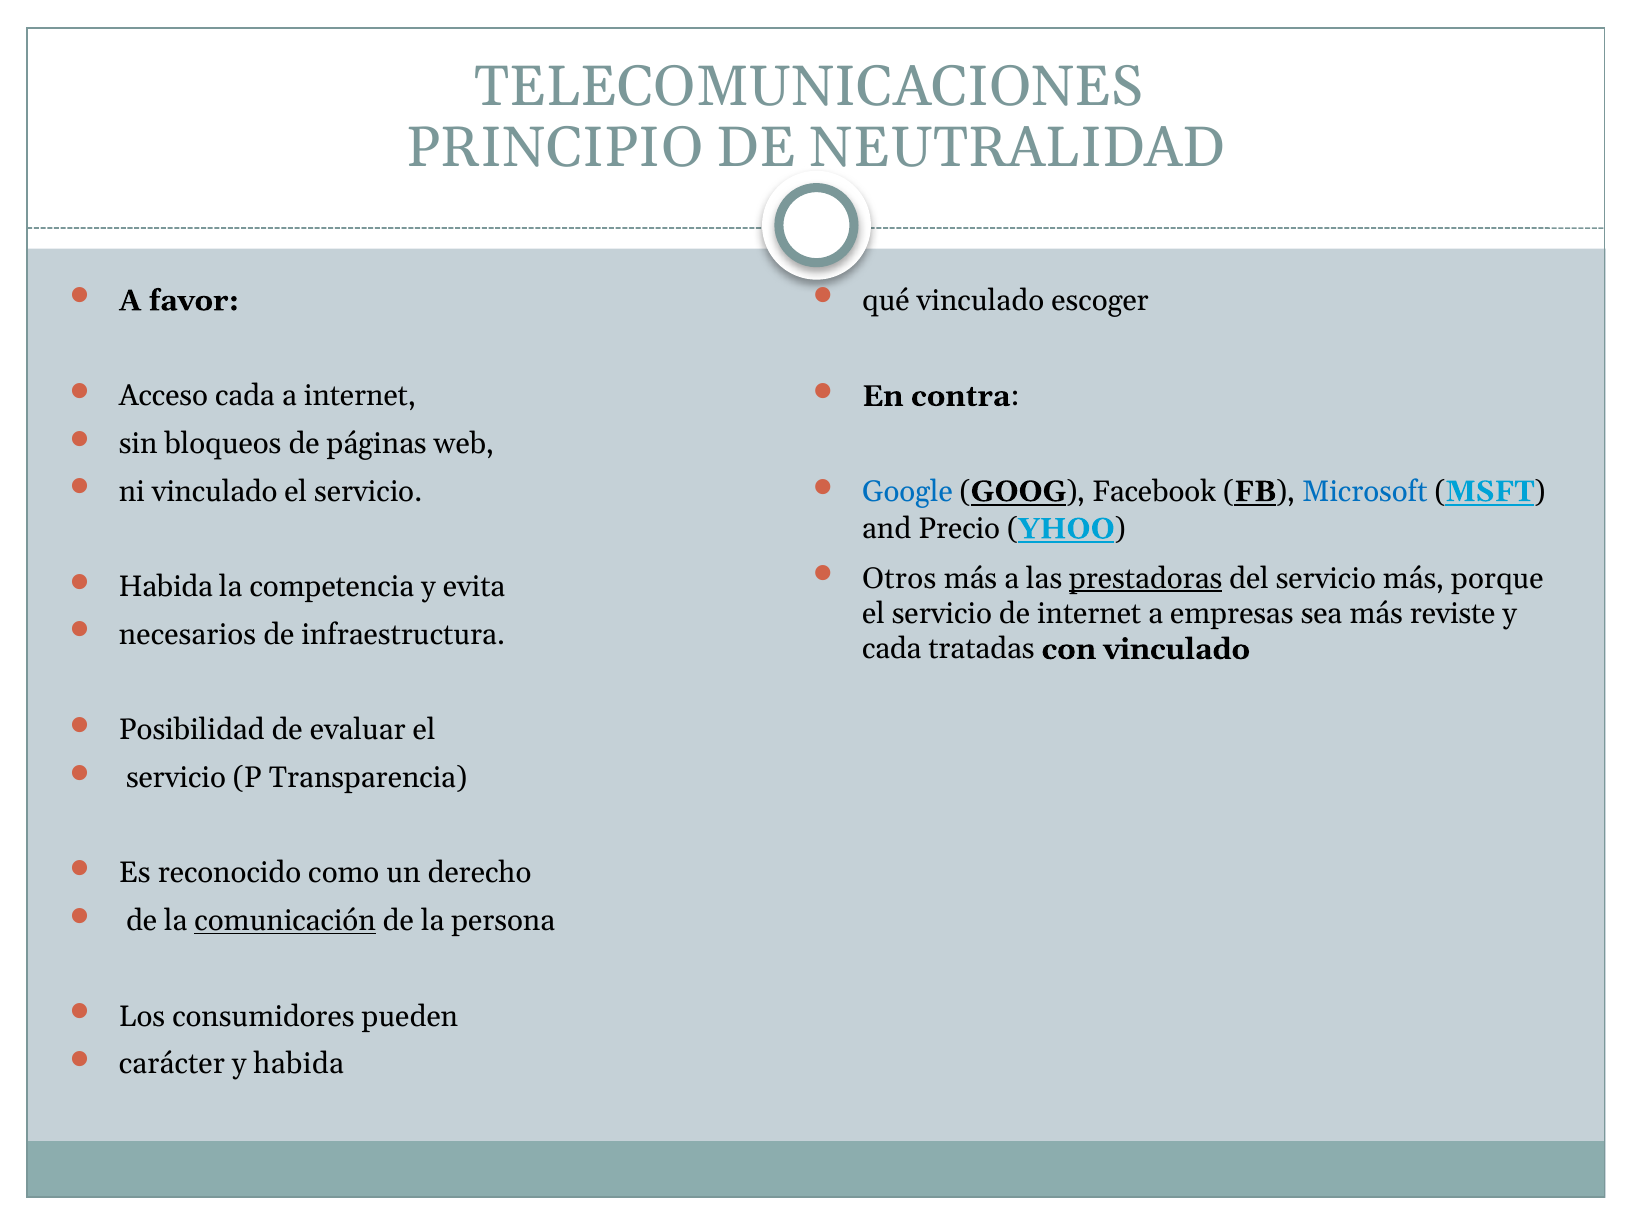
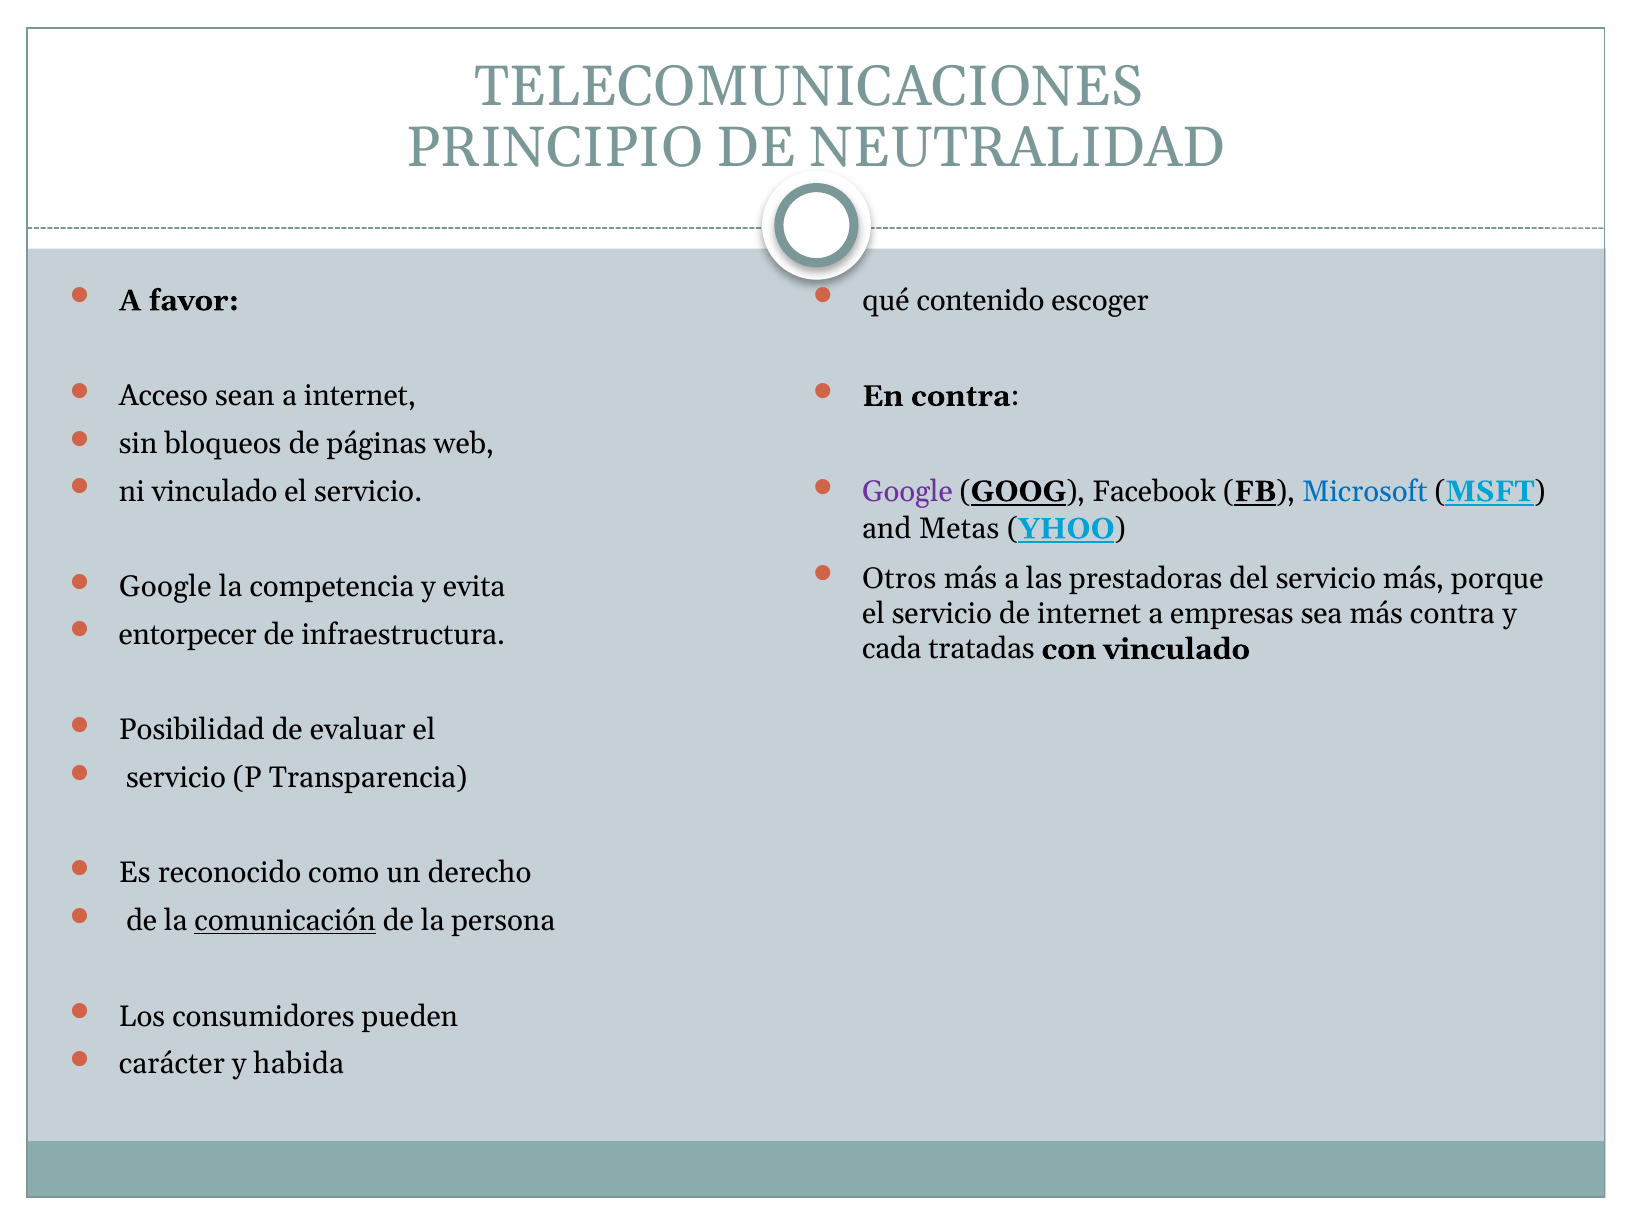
qué vinculado: vinculado -> contenido (981, 301)
Acceso cada: cada -> sean (245, 396)
Google colour: blue -> purple (907, 491)
Precio: Precio -> Metas (959, 529)
prestadoras underline: present -> none (1146, 578)
Habida: Habida -> Google (165, 587)
más reviste: reviste -> contra (1452, 614)
necesarios: necesarios -> entorpecer (188, 634)
